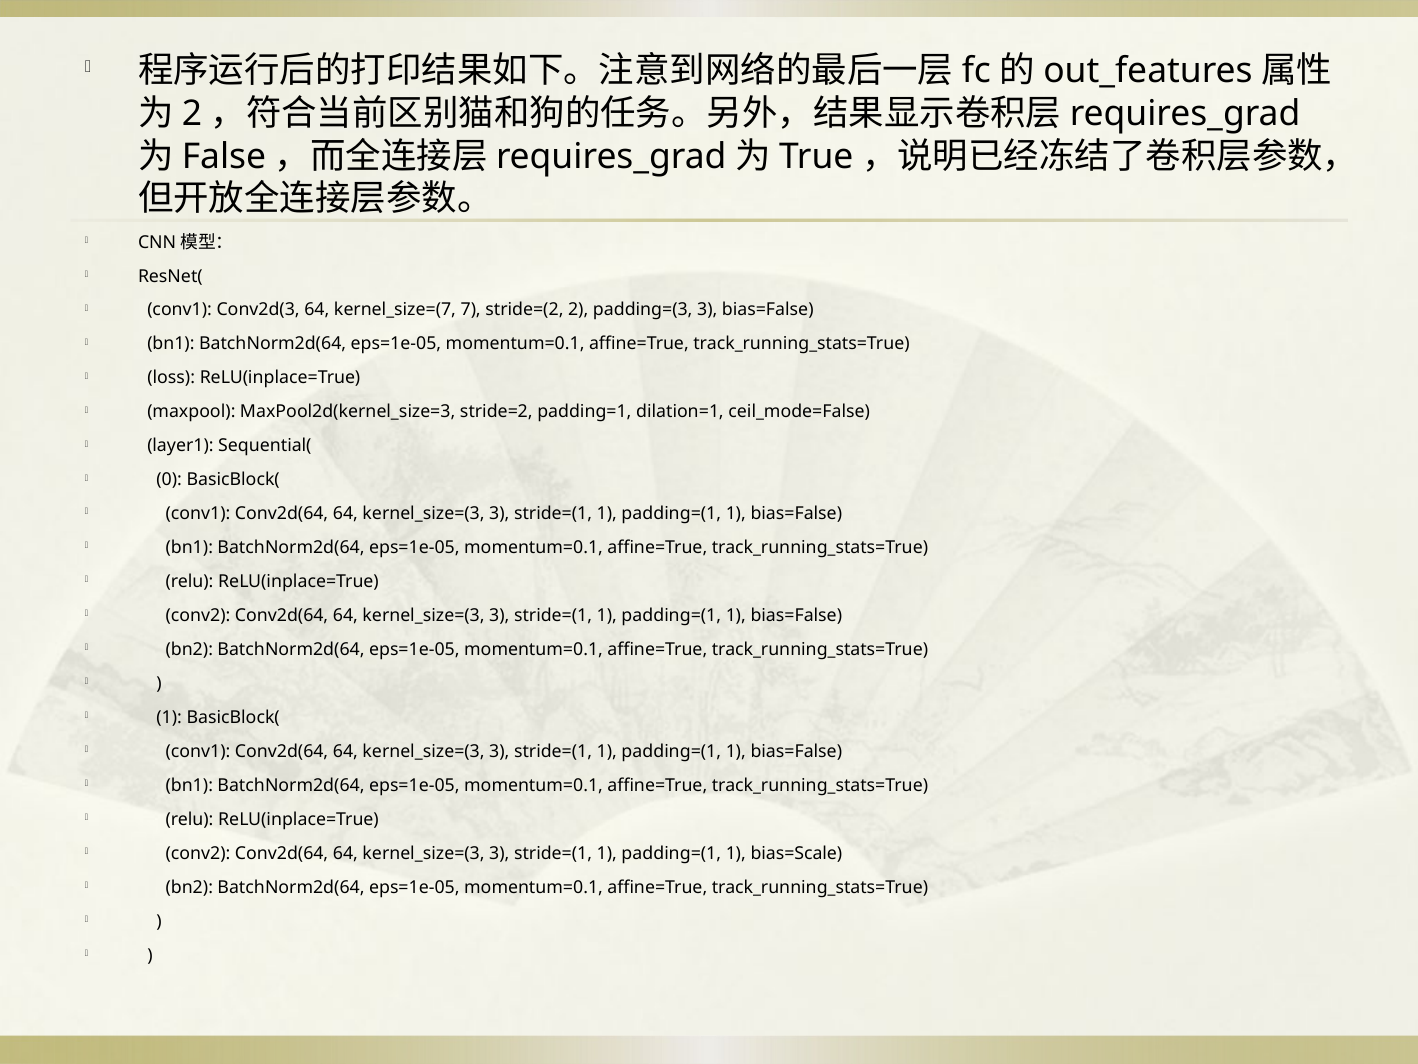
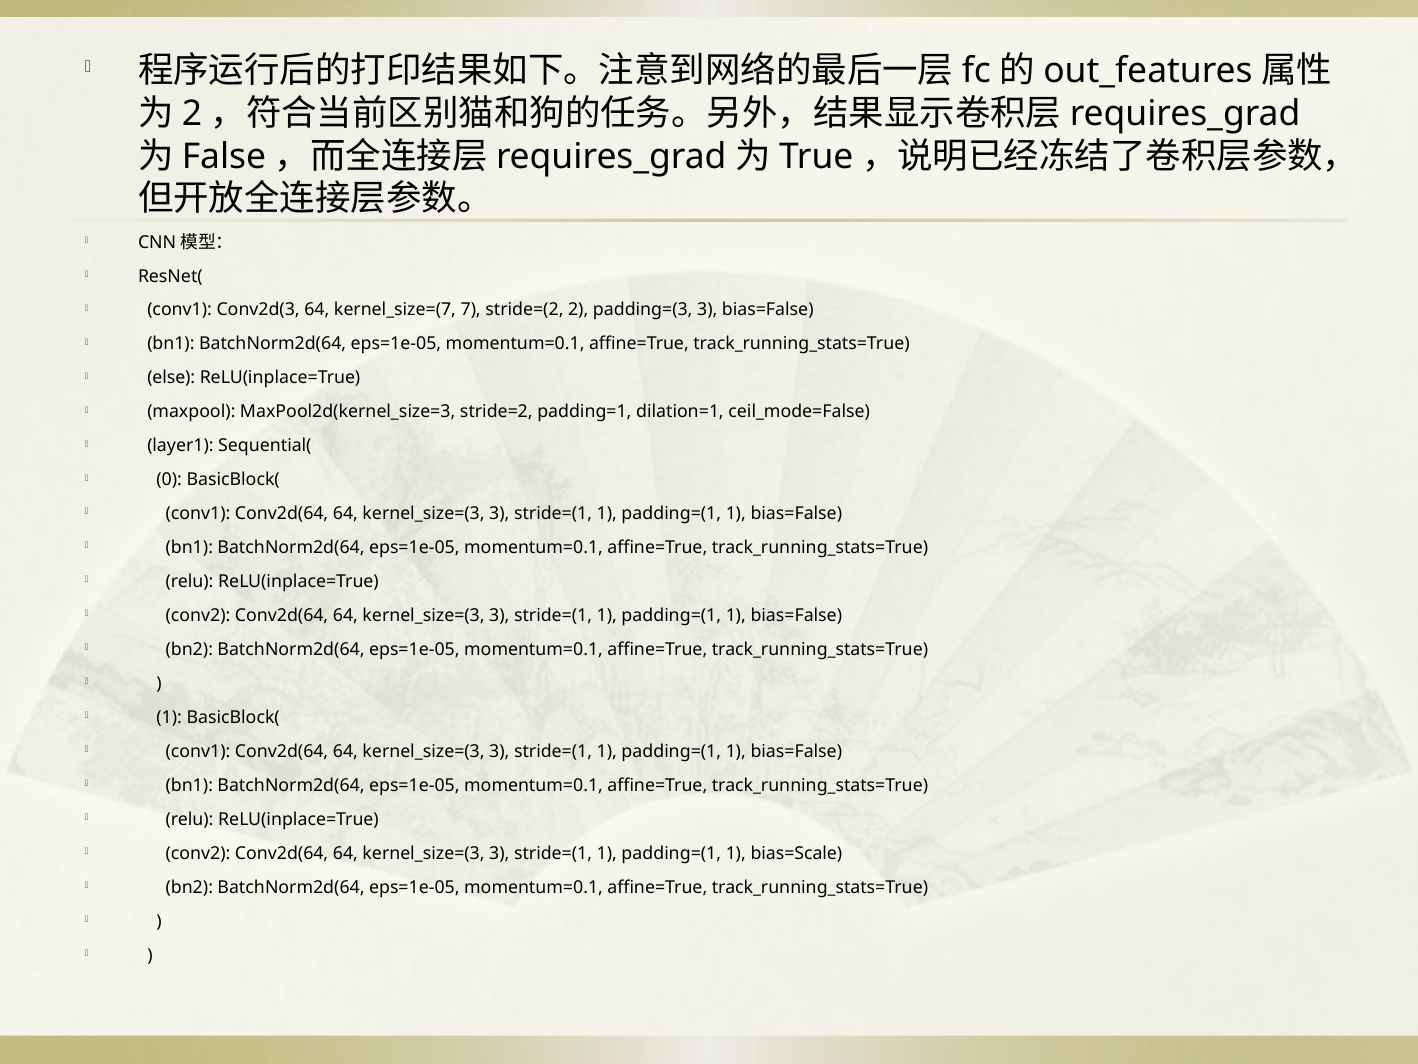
loss: loss -> else (171, 378)
